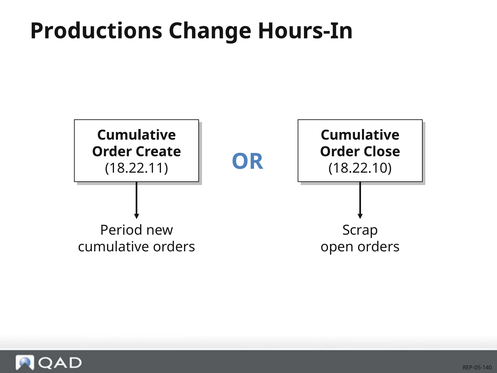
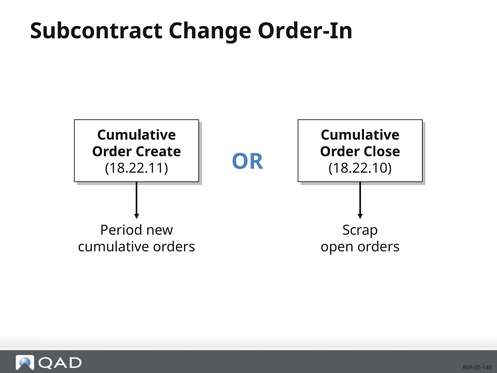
Productions: Productions -> Subcontract (96, 31)
Hours-In: Hours-In -> Order-In (305, 31)
